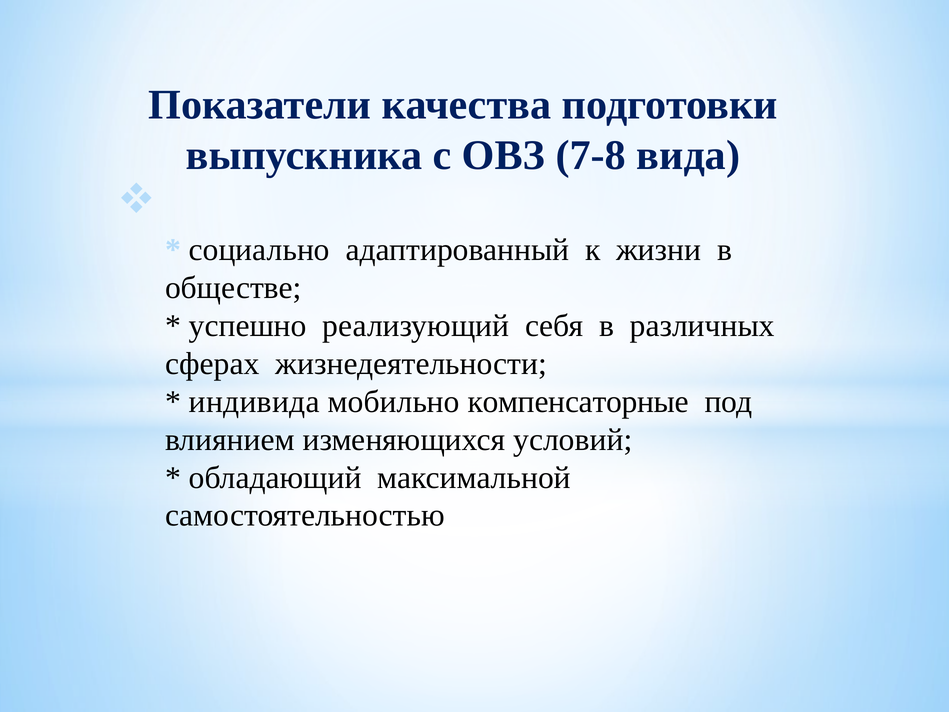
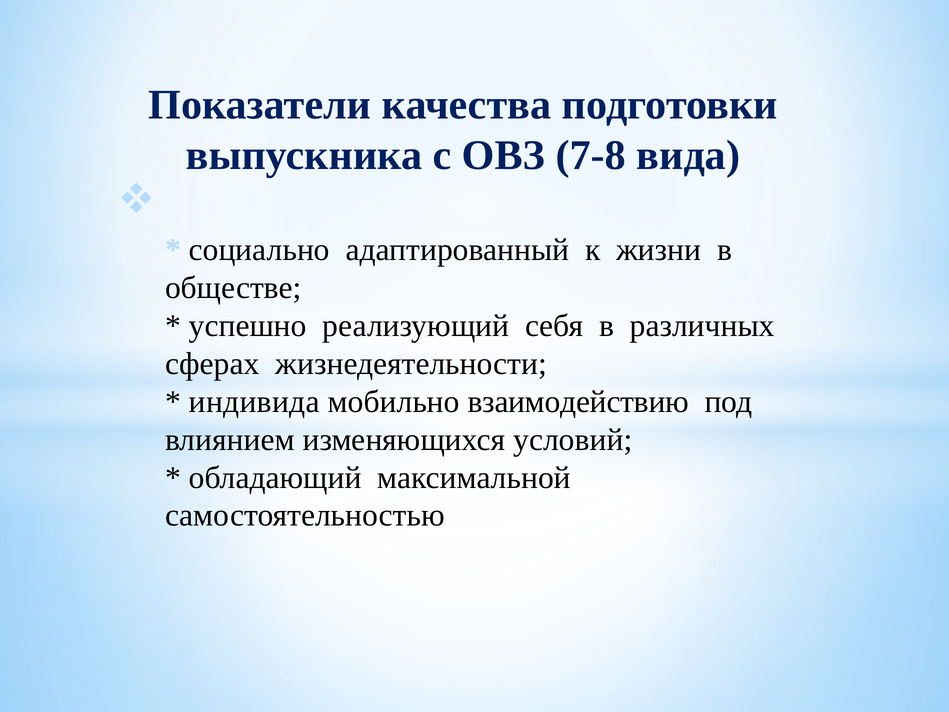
компенсаторные: компенсаторные -> взаимодействию (578, 401)
